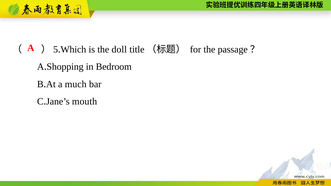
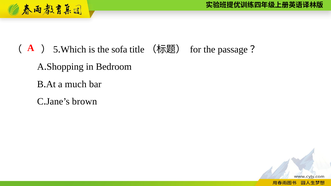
doll: doll -> sofa (119, 49)
mouth: mouth -> brown (85, 102)
